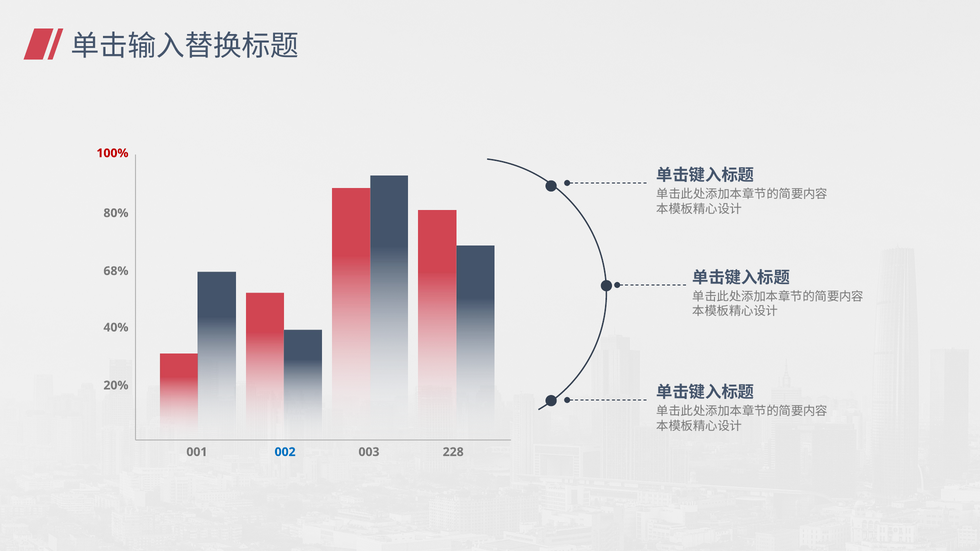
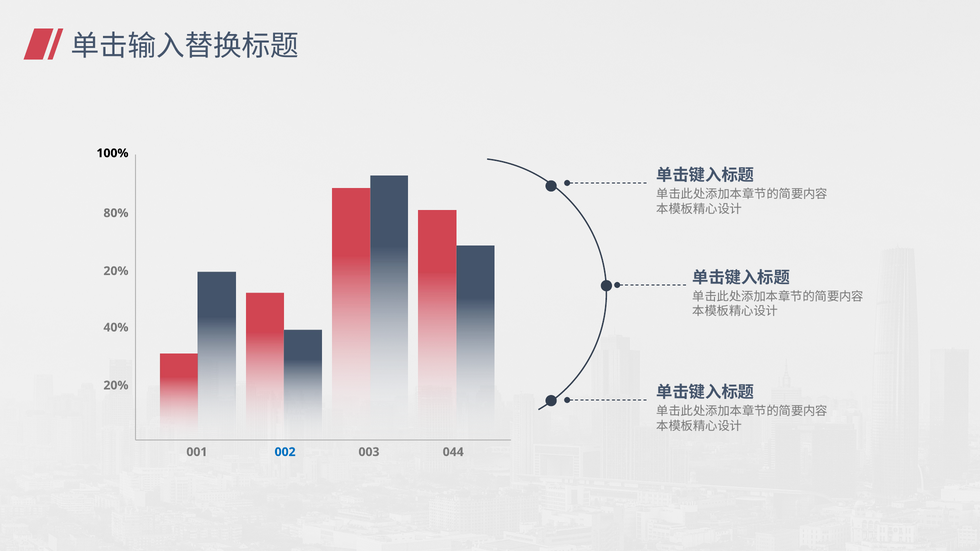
100% colour: red -> black (112, 153)
68%: 68% -> 20% (116, 271)
228: 228 -> 044 (453, 452)
